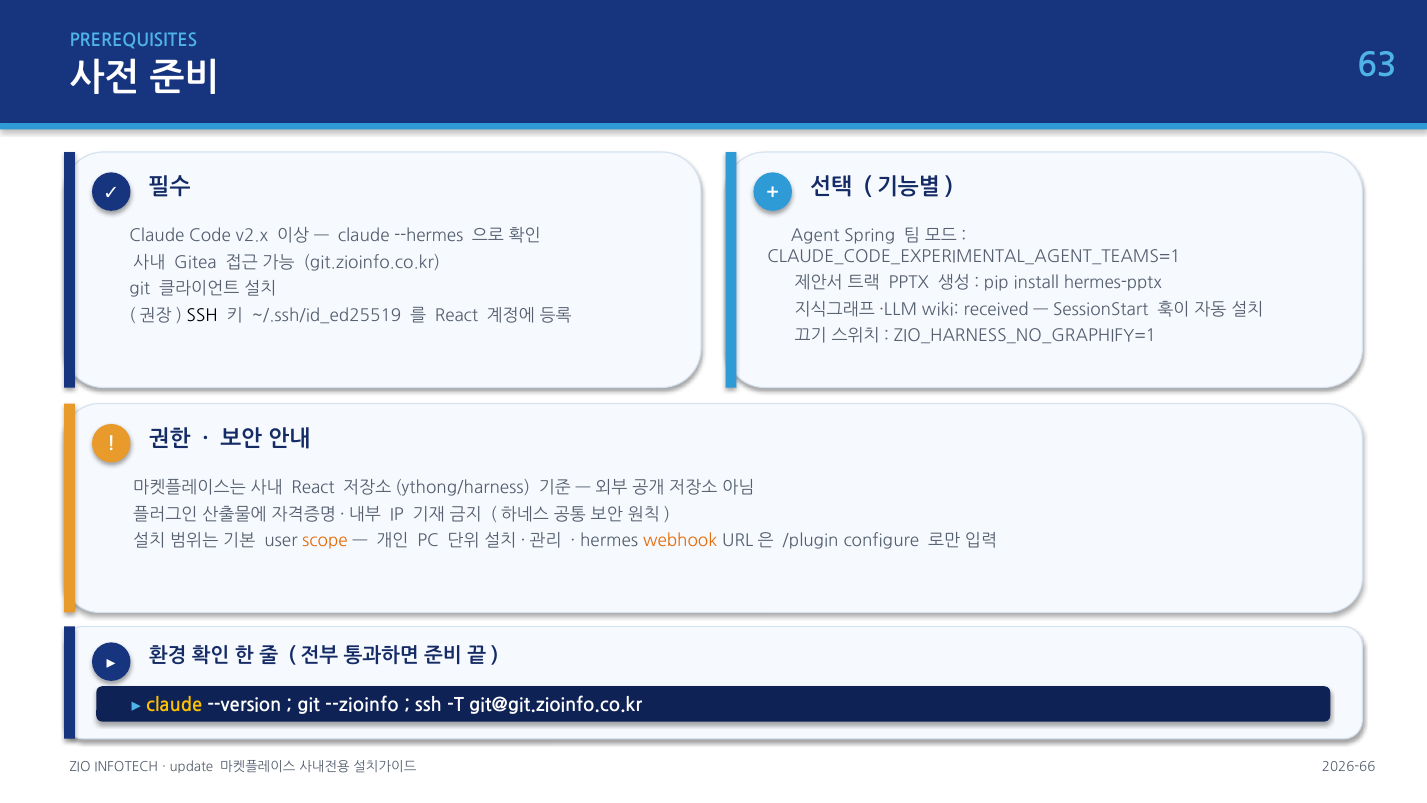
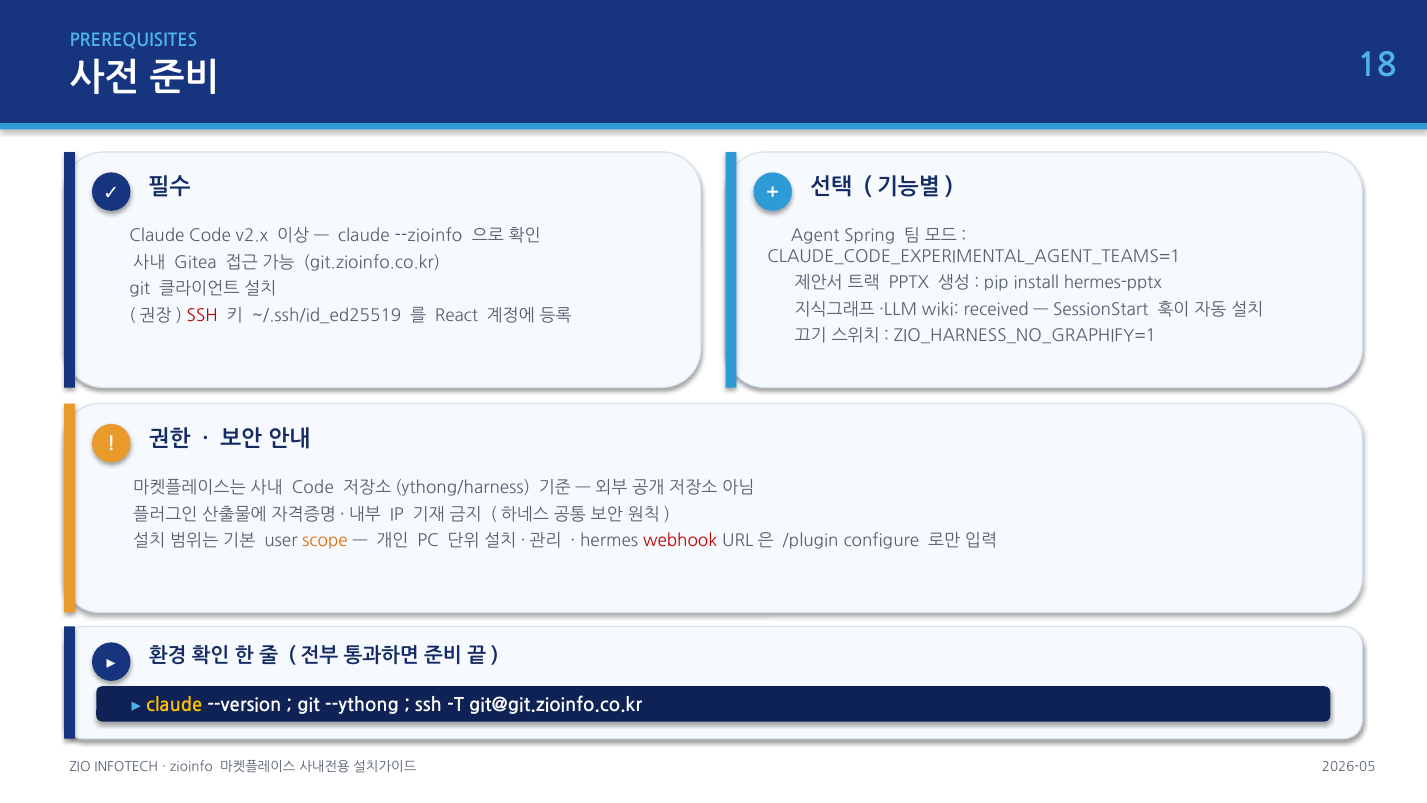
63: 63 -> 18 (1377, 66)
--hermes: --hermes -> --zioinfo (429, 236)
SSH colour: black -> red (202, 316)
React: React -> Code (313, 488)
webhook colour: orange -> red (680, 541)
--zioinfo: --zioinfo -> --ythong (362, 705)
update: update -> zioinfo (191, 767)
2026-66: 2026-66 -> 2026-05 (1349, 767)
